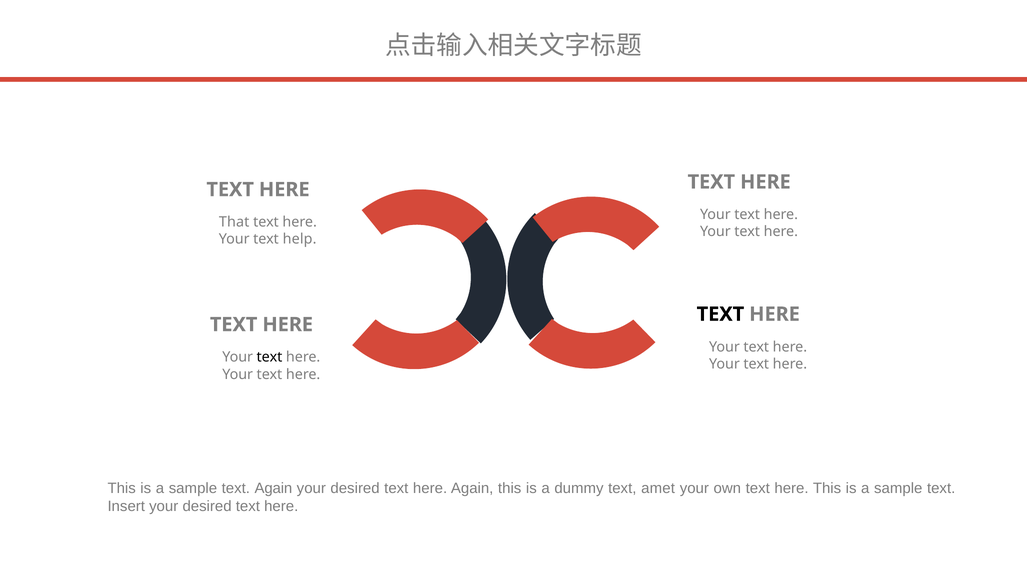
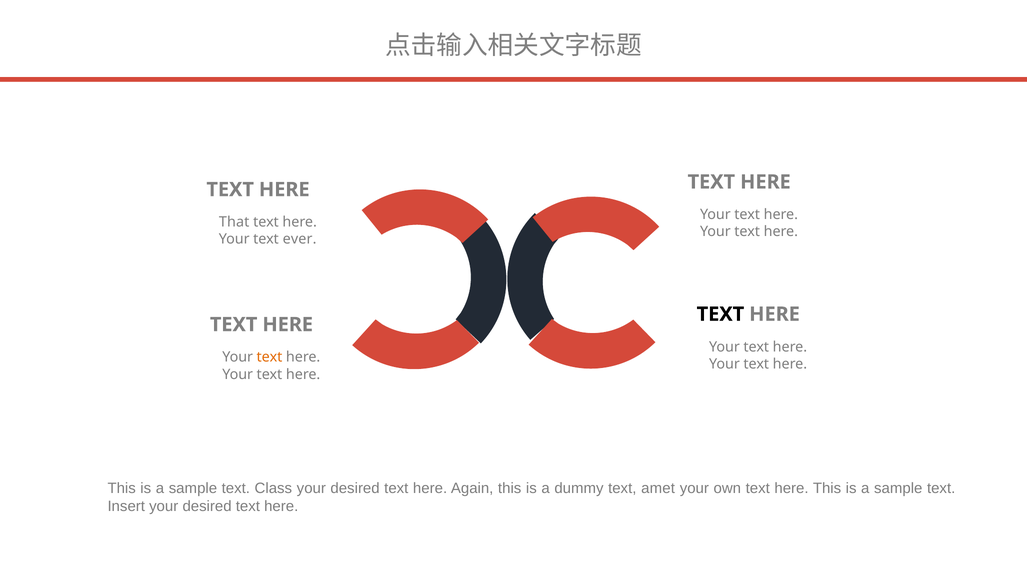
help: help -> ever (300, 239)
text colour: black -> orange (269, 357)
text Again: Again -> Class (273, 488)
